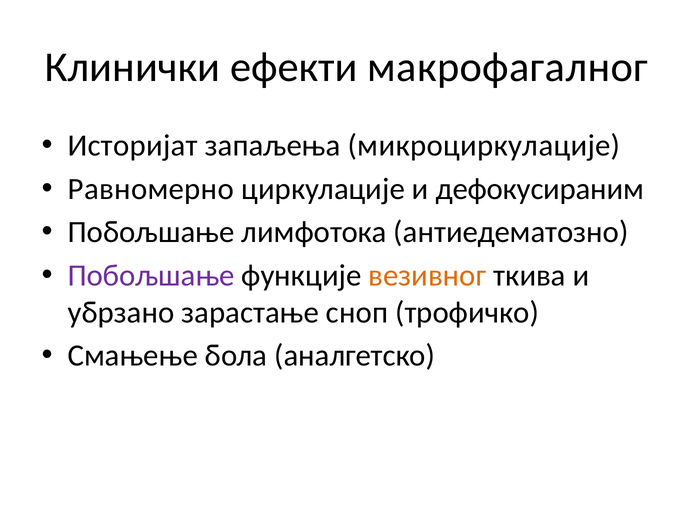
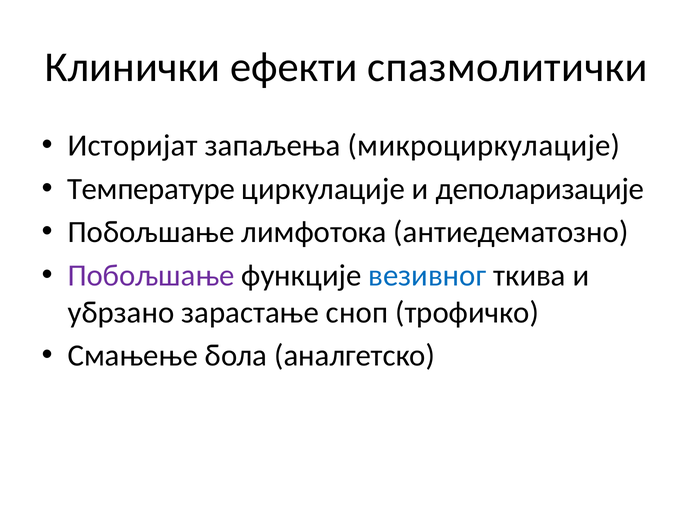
макрофагалног: макрофагалног -> спазмолитички (508, 67)
Равномерно: Равномерно -> Температуре (151, 189)
дефокусираним: дефокусираним -> деполаризације (540, 189)
везивног colour: orange -> blue (427, 275)
